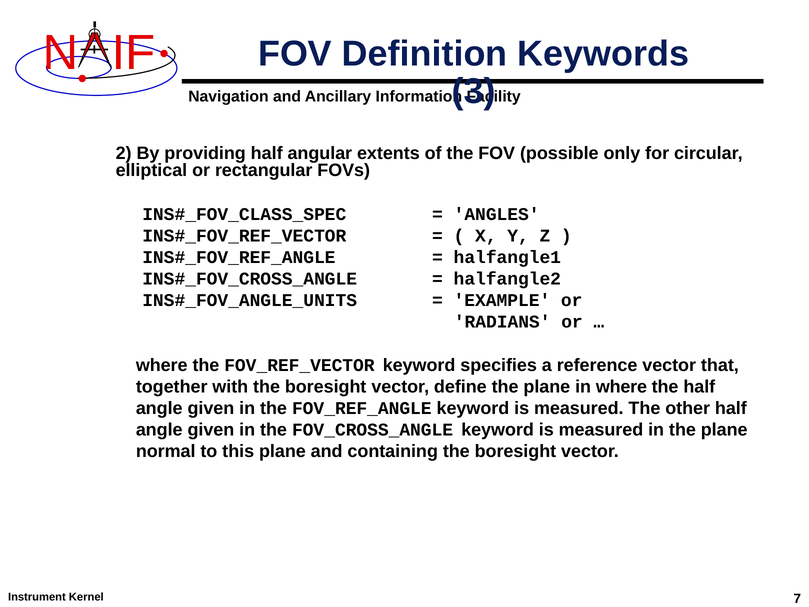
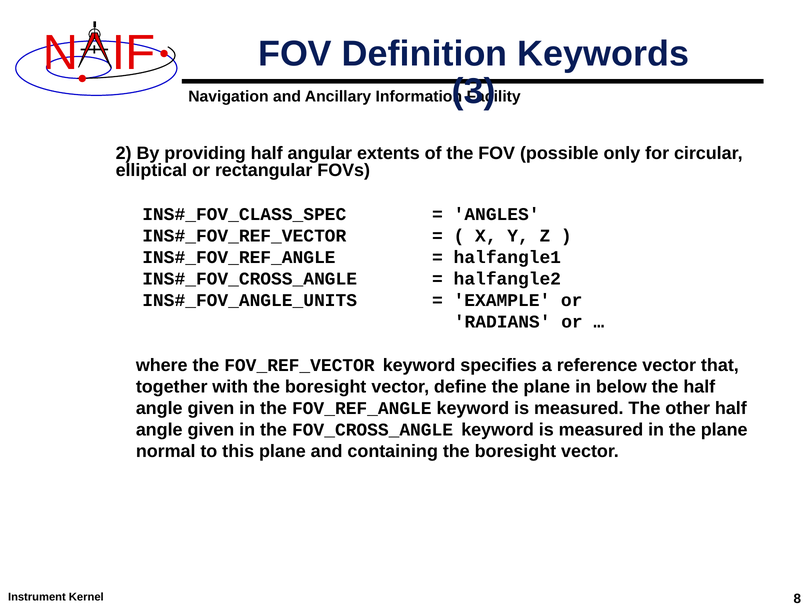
in where: where -> below (621, 387)
7: 7 -> 8 (797, 599)
